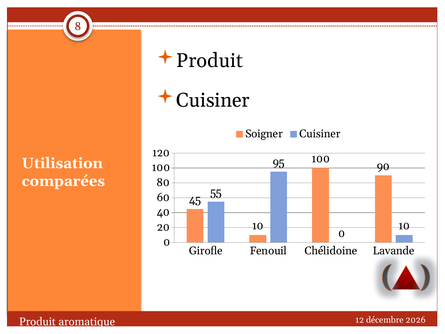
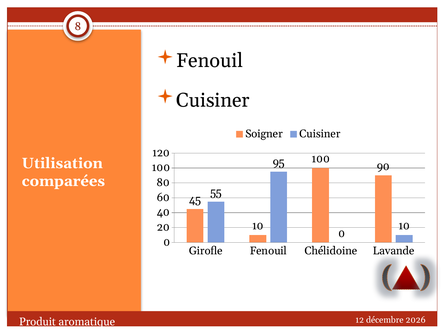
Produit: Produit -> Fenouil (210, 61)
